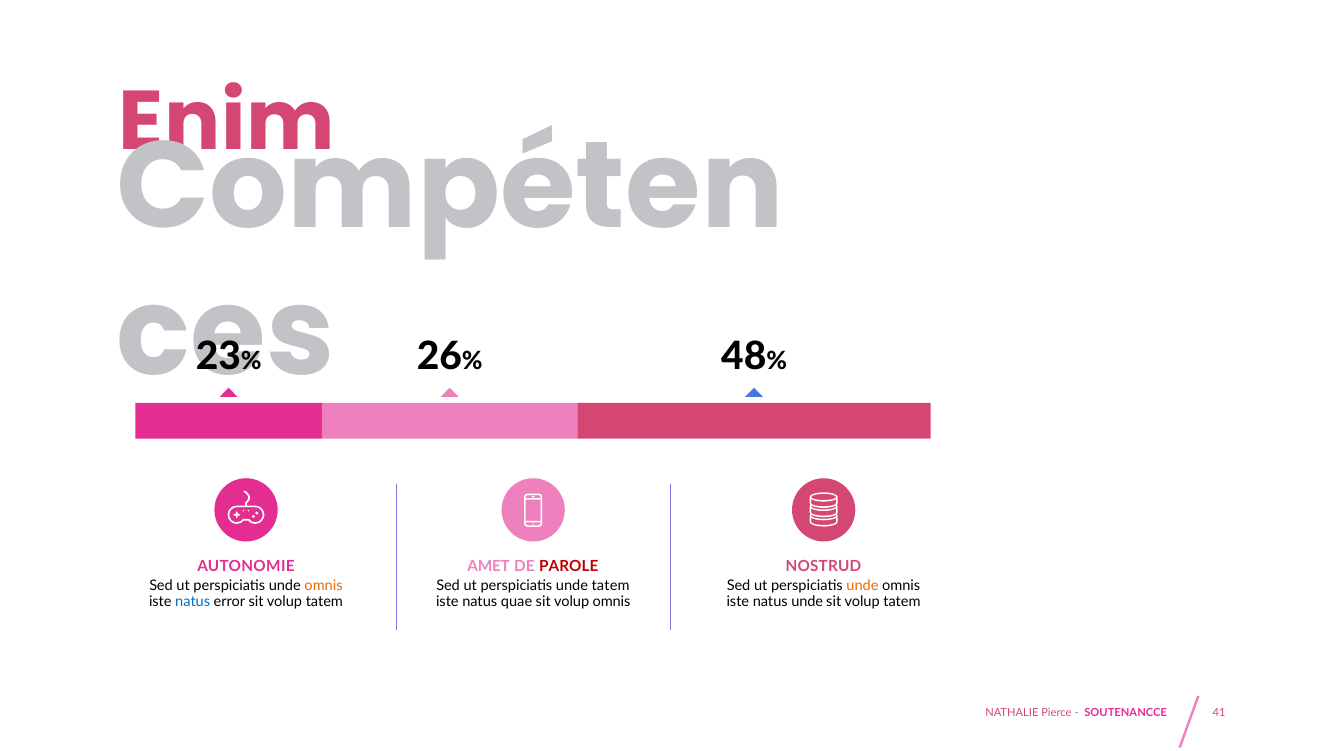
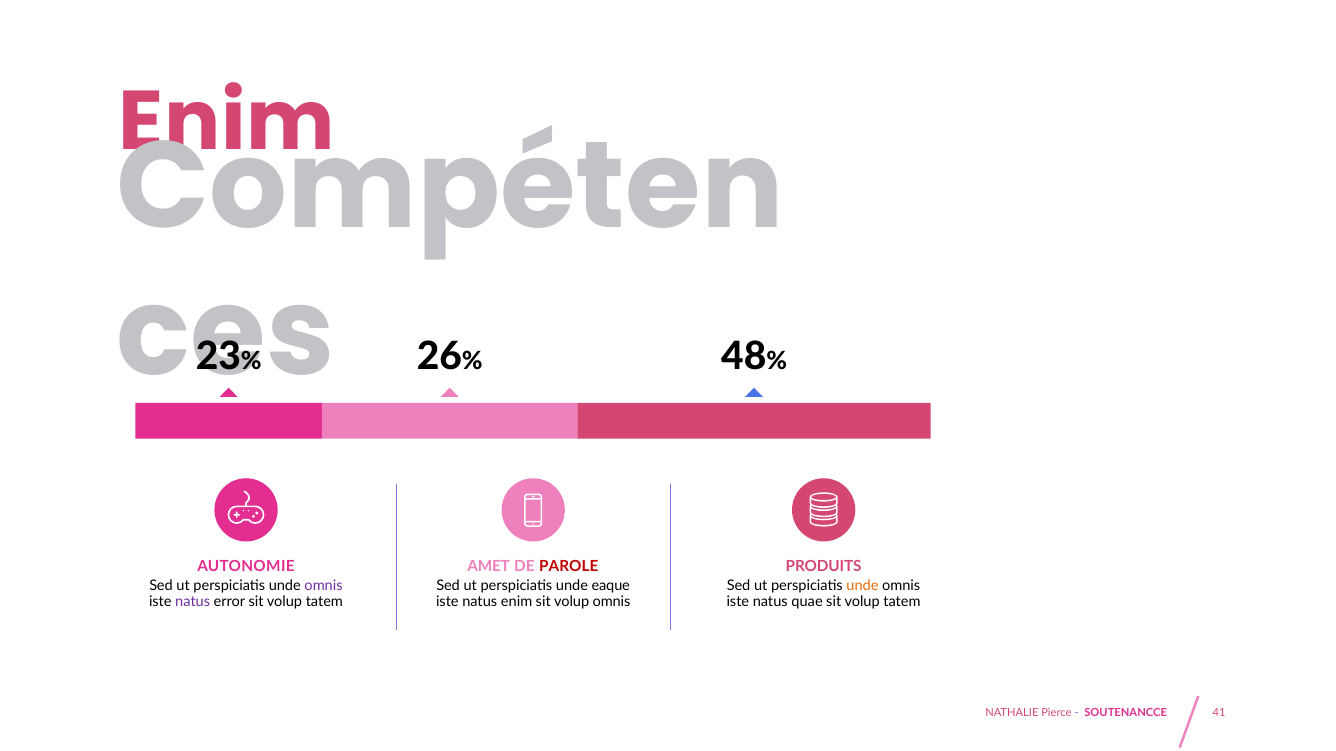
NOSTRUD: NOSTRUD -> PRODUITS (824, 567)
omnis colour: orange -> purple (324, 586)
unde tatem: tatem -> eaque (611, 586)
natus colour: blue -> purple (193, 602)
natus quae: quae -> enim (517, 602)
natus unde: unde -> quae (807, 602)
